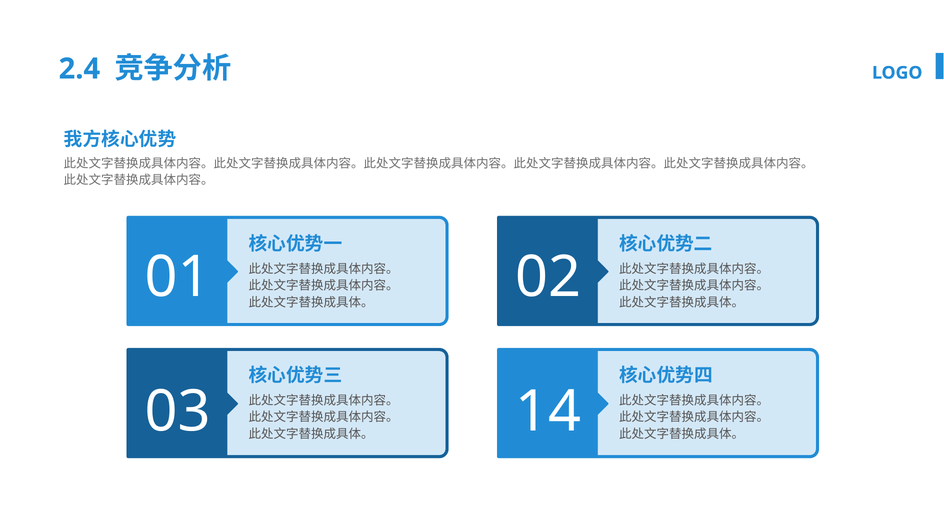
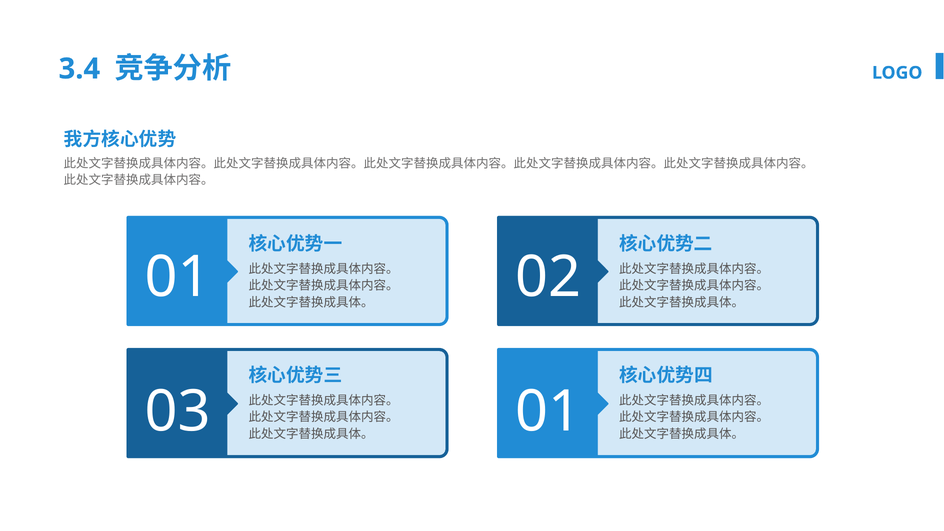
2.4: 2.4 -> 3.4 (79, 69)
14: 14 -> 01 (548, 411)
